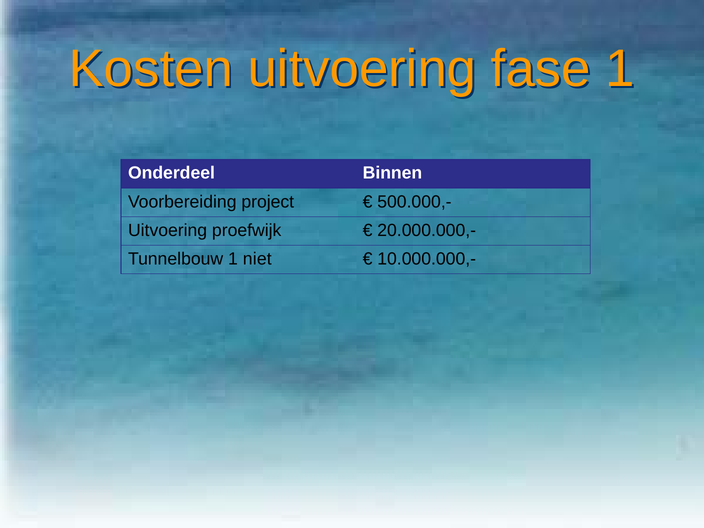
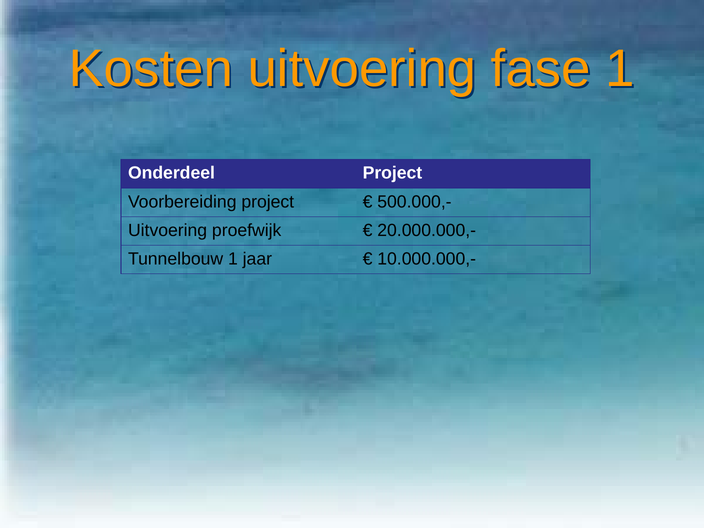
Onderdeel Binnen: Binnen -> Project (392, 173)
niet: niet -> jaar (257, 259)
